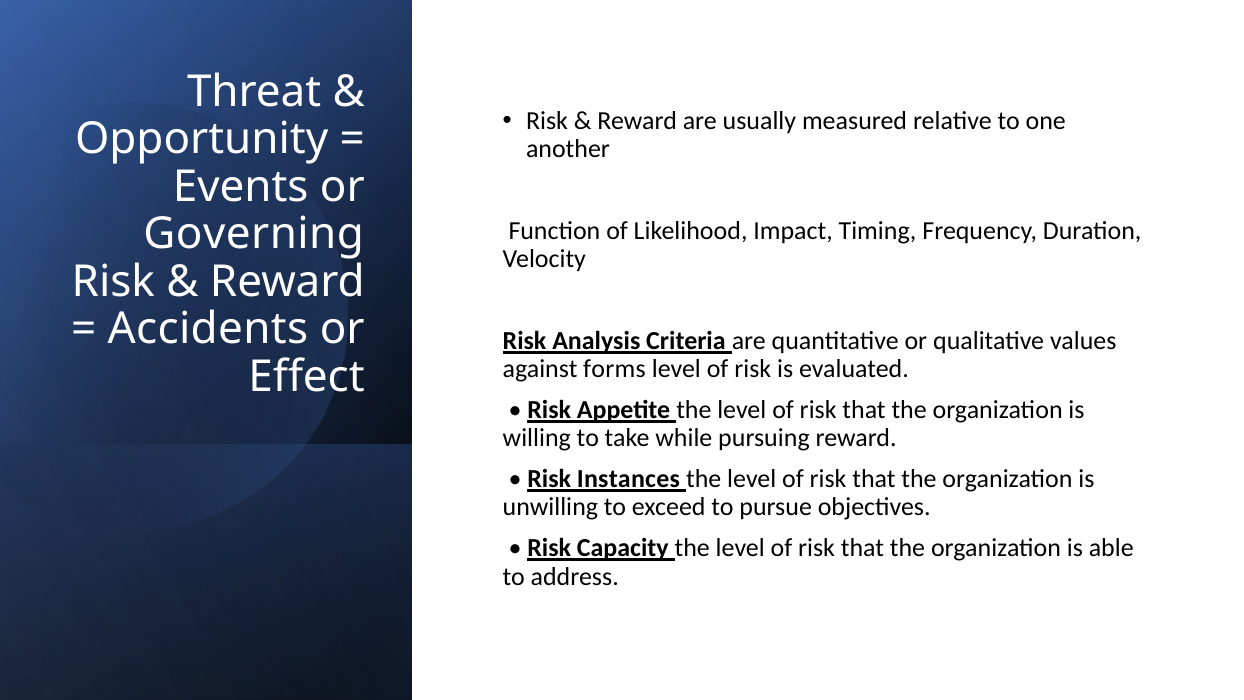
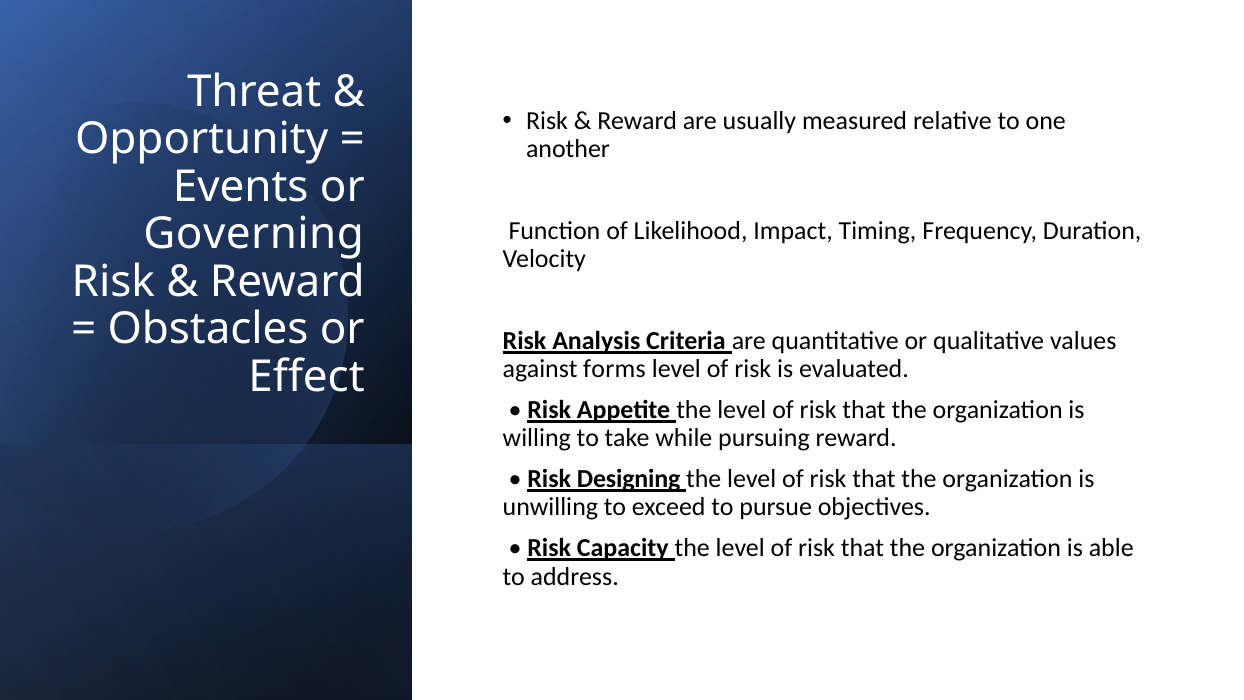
Accidents: Accidents -> Obstacles (208, 329)
Instances: Instances -> Designing (629, 479)
